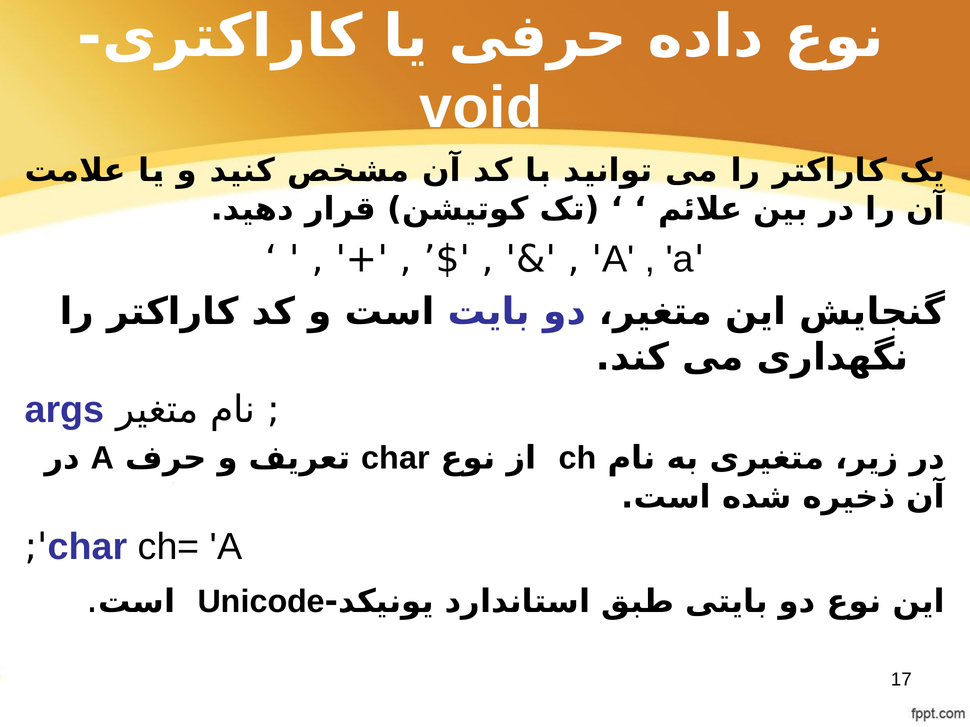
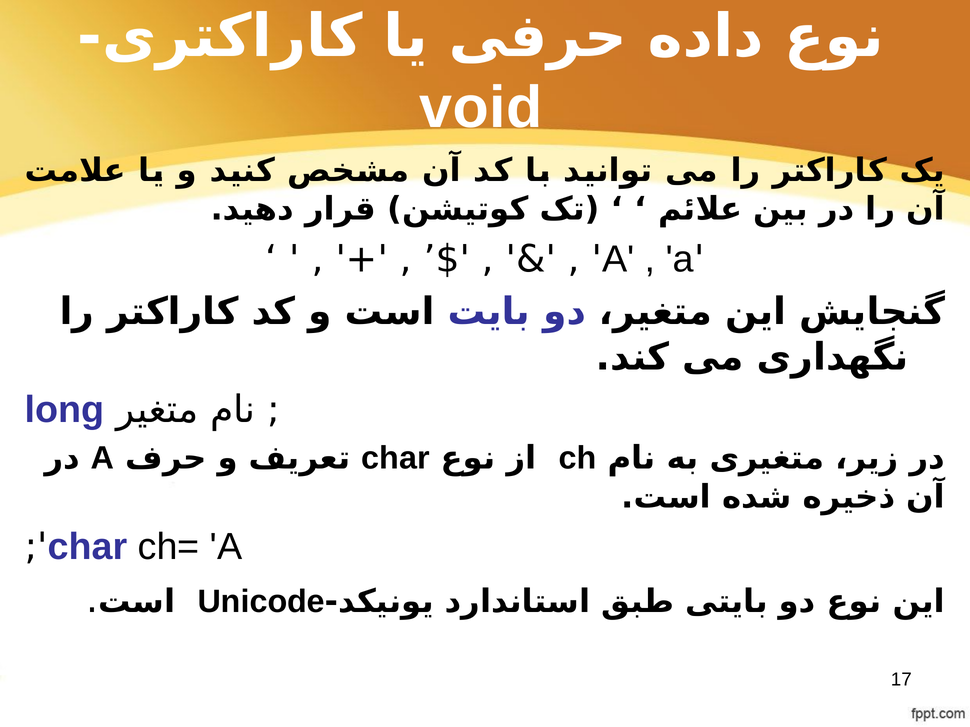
args: args -> long (65, 410)
